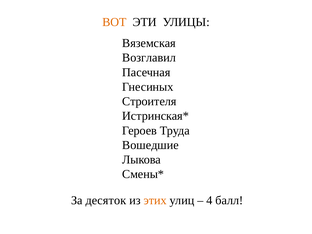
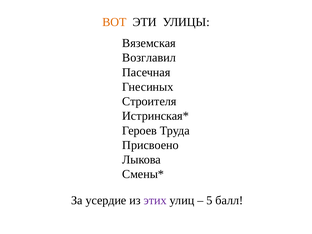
Вошедшие: Вошедшие -> Присвоено (151, 145)
десяток: десяток -> усердие (106, 200)
этих colour: orange -> purple (155, 200)
4: 4 -> 5 (209, 200)
